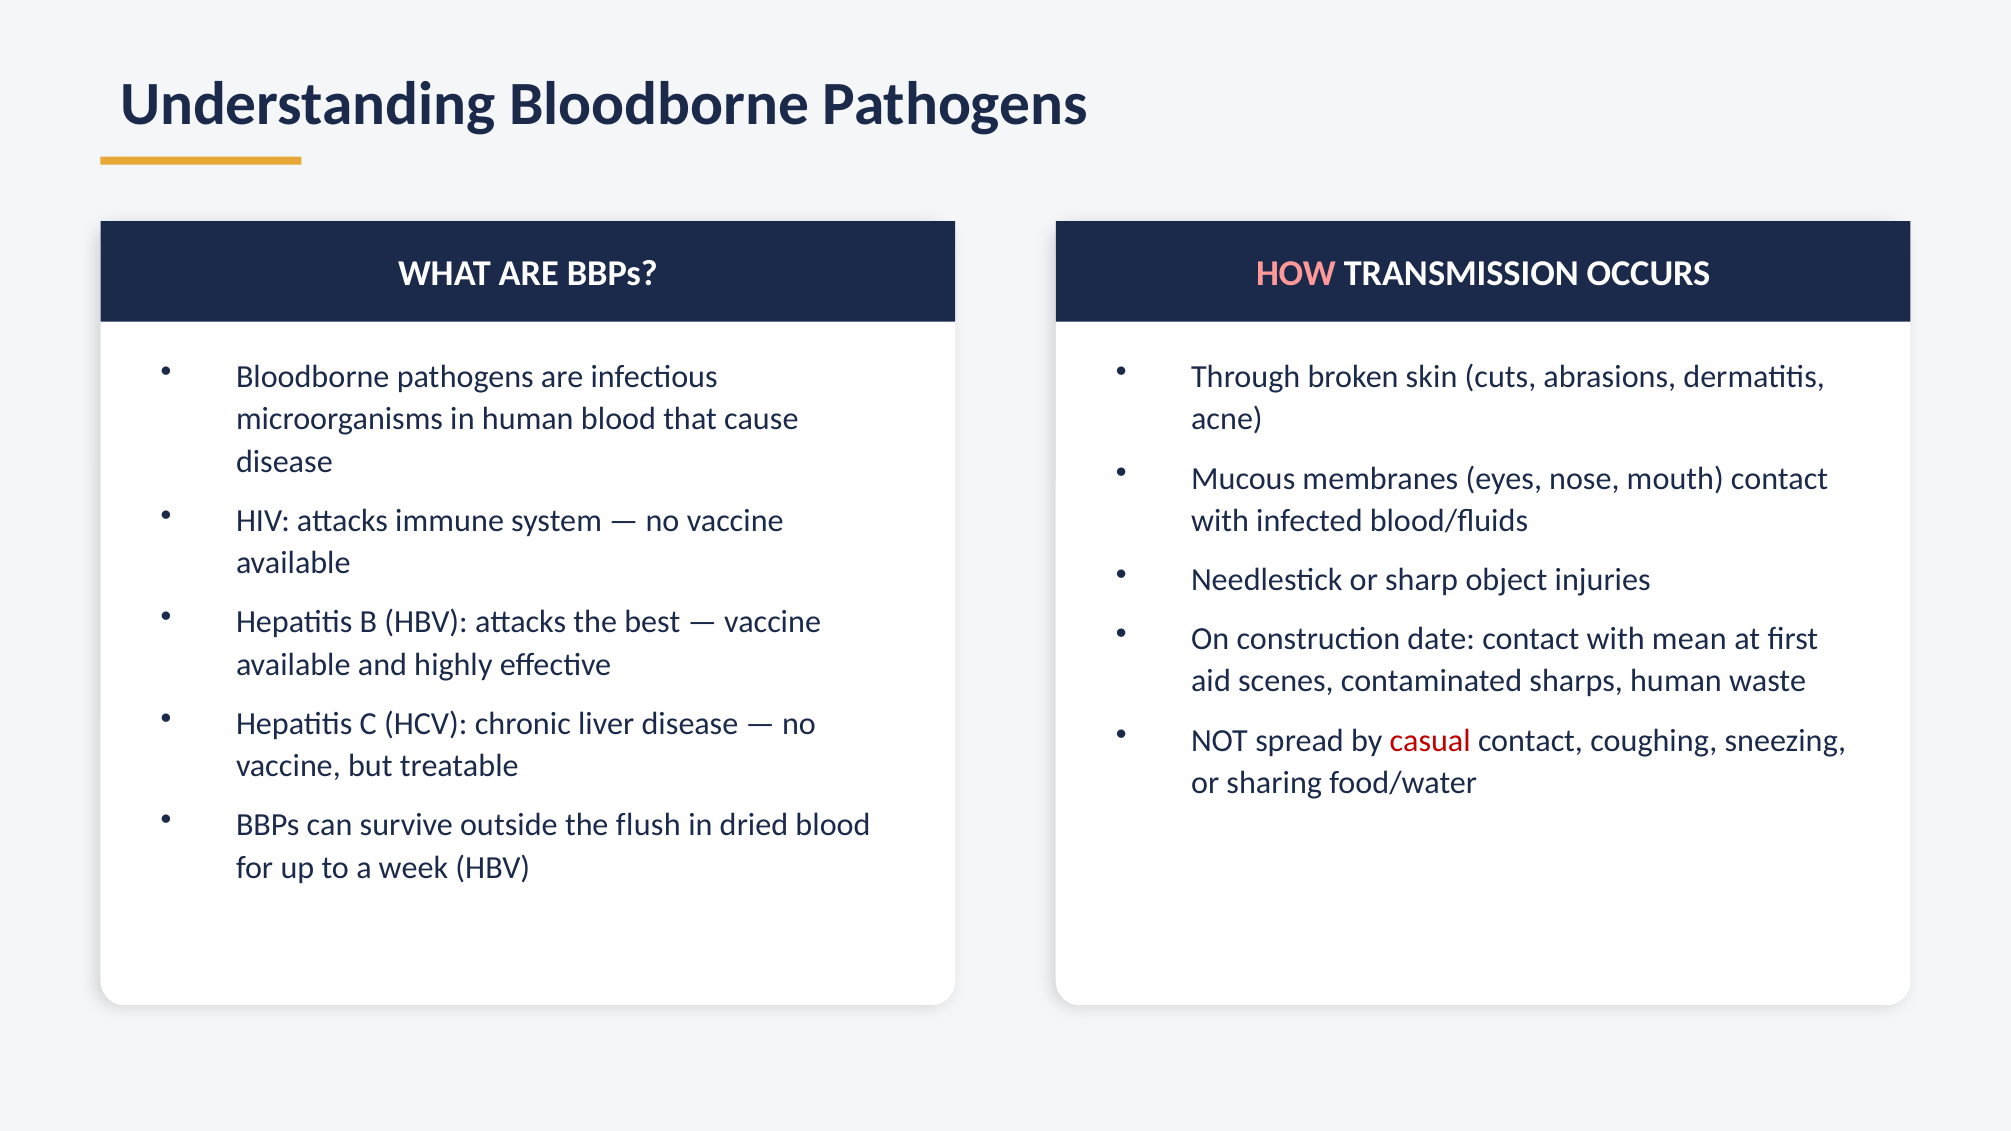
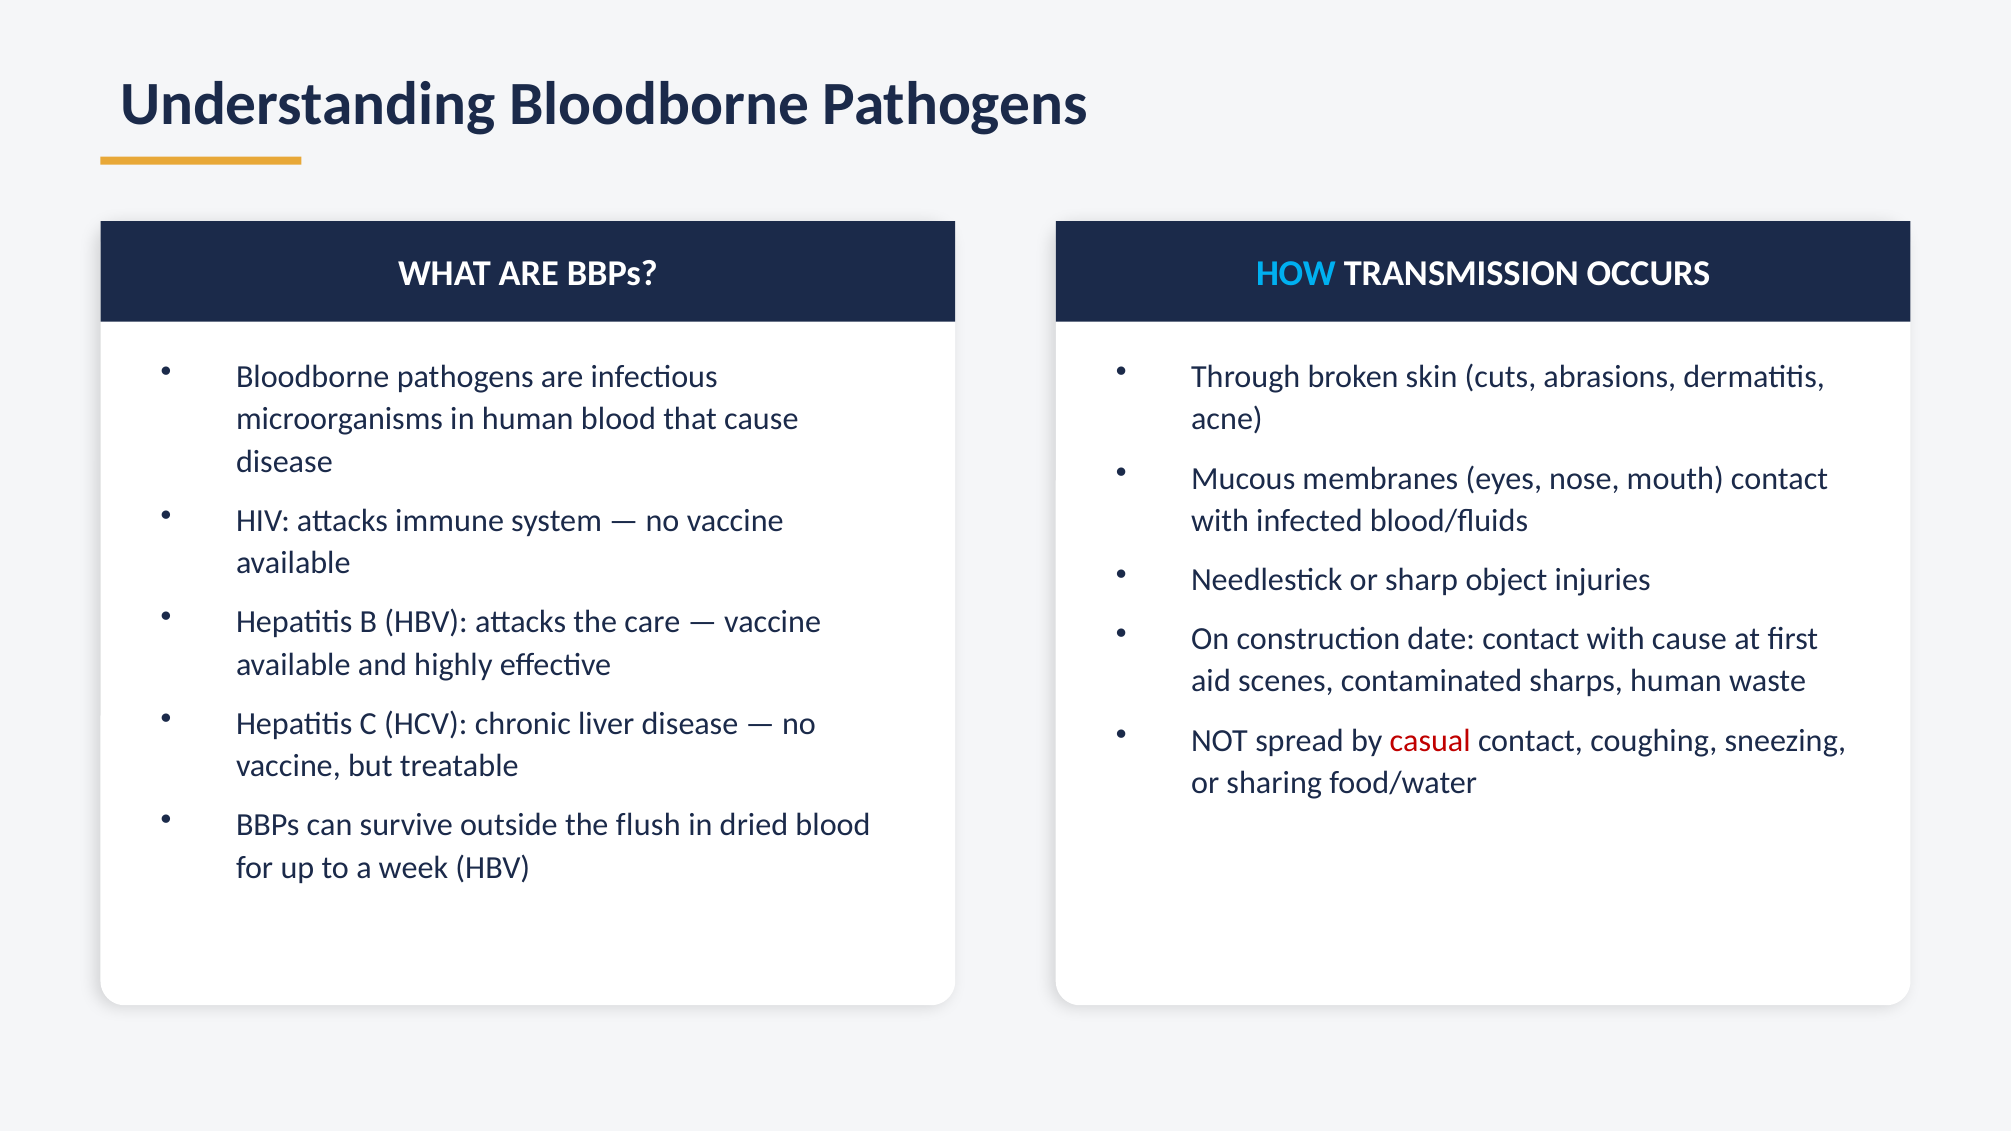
HOW colour: pink -> light blue (1296, 274)
best: best -> care (652, 622)
with mean: mean -> cause (1689, 639)
